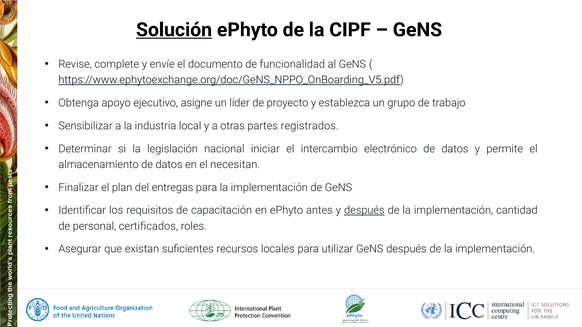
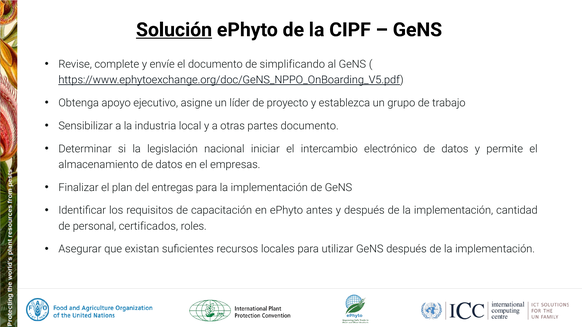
funcionalidad: funcionalidad -> simplificando (292, 64)
partes registrados: registrados -> documento (310, 126)
necesitan: necesitan -> empresas (235, 165)
después underline: present -> none (364, 211)
